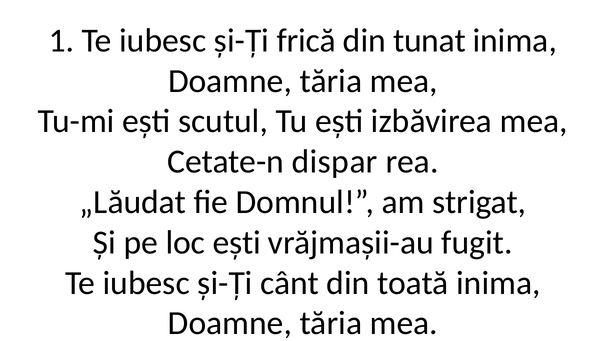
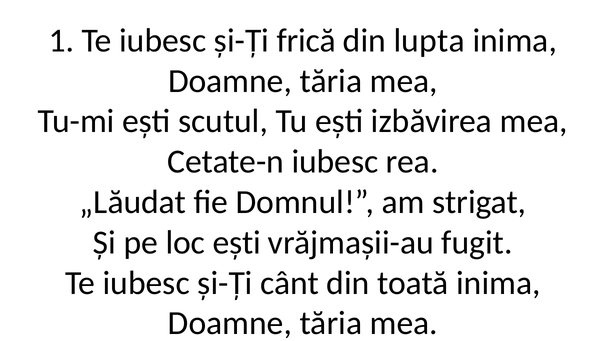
tunat: tunat -> lupta (429, 41)
Cetate-n dispar: dispar -> iubesc (335, 162)
